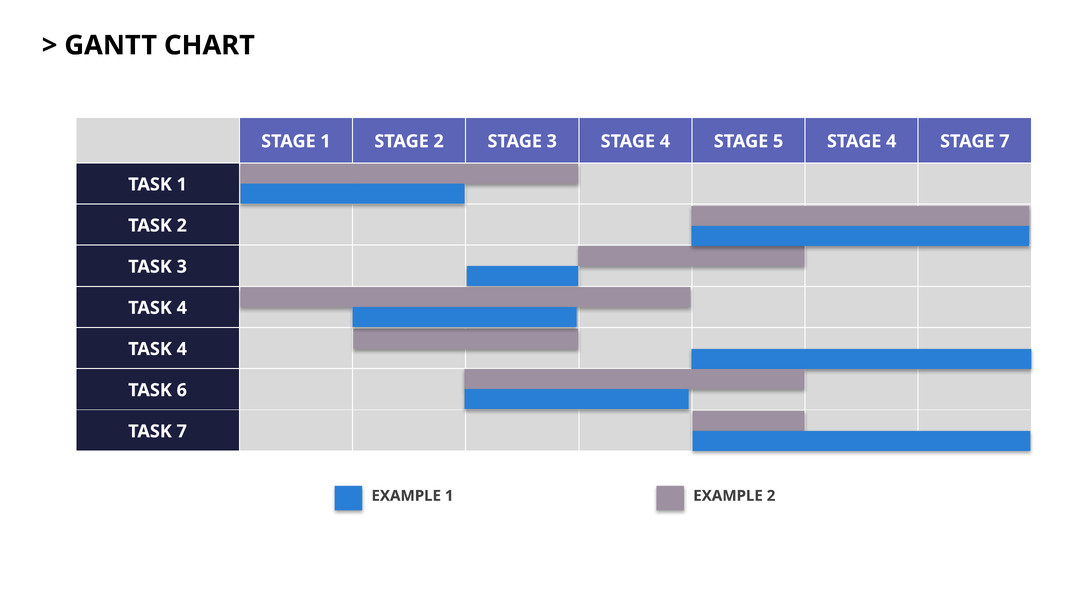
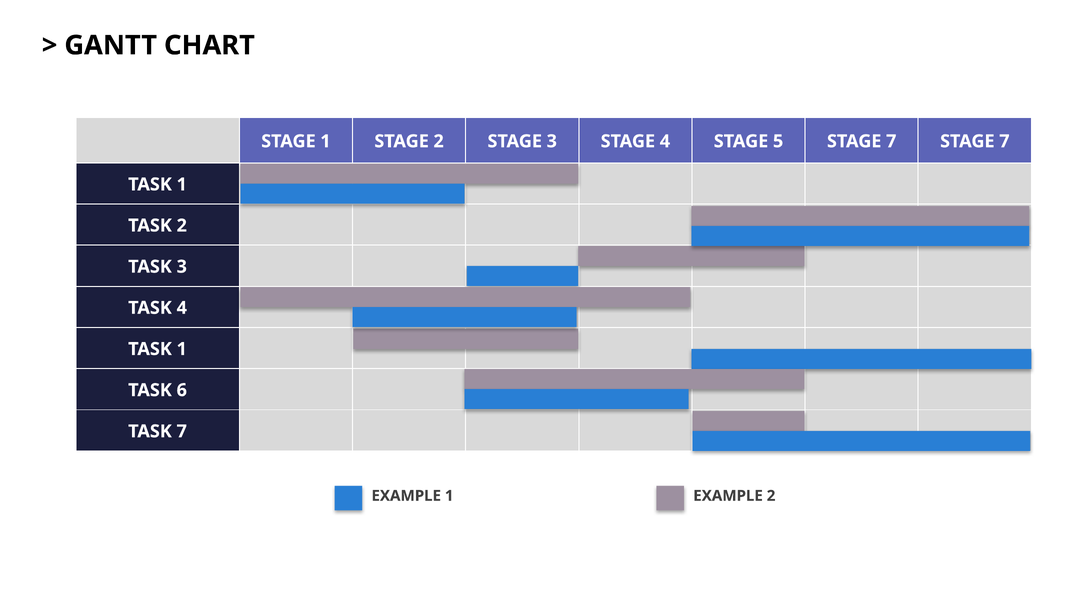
5 STAGE 4: 4 -> 7 (891, 141)
4: 4 -> 1 (182, 349)
